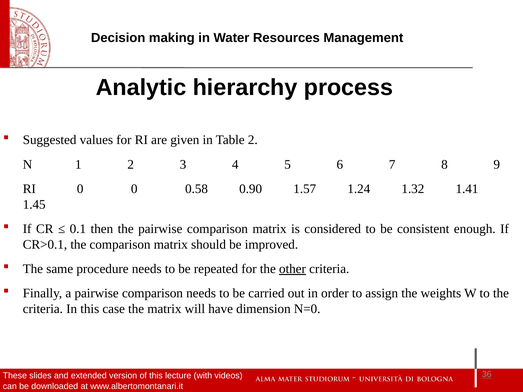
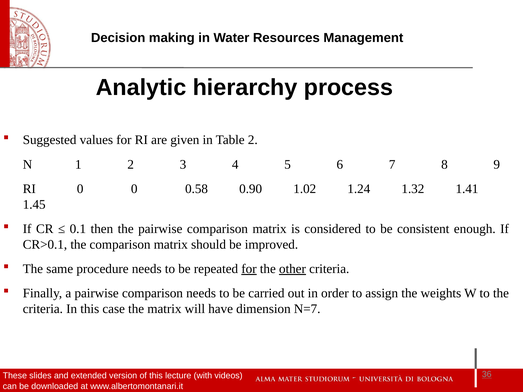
1.57: 1.57 -> 1.02 (305, 189)
for underline: none -> present (249, 269)
N=0: N=0 -> N=7 (307, 309)
